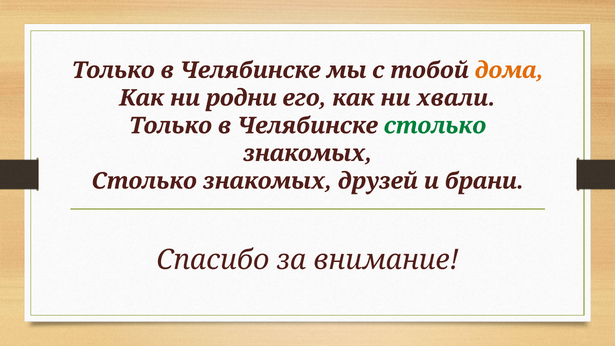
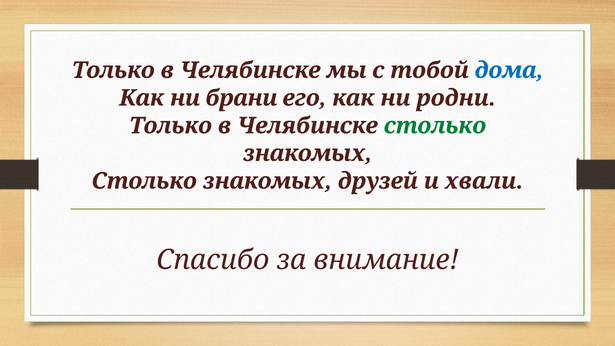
дома colour: orange -> blue (509, 70)
родни: родни -> брани (241, 98)
хвали: хвали -> родни (456, 98)
брани: брани -> хвали (484, 181)
